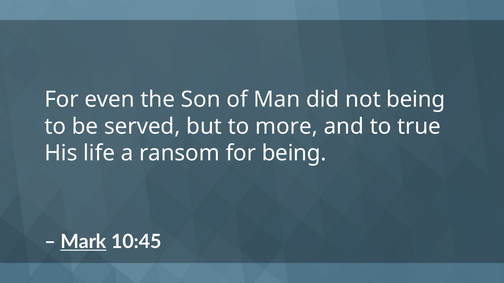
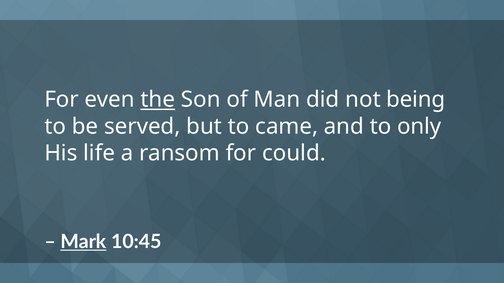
the underline: none -> present (158, 100)
more: more -> came (287, 127)
true: true -> only (419, 127)
for being: being -> could (294, 154)
